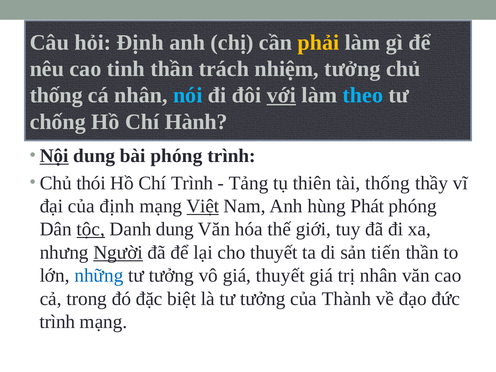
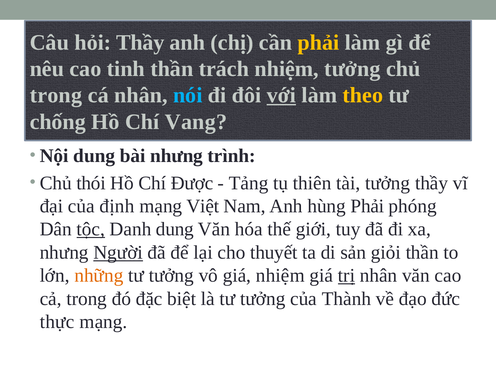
hỏi Định: Định -> Thầy (140, 42)
thống: thống -> trong (56, 95)
theo colour: light blue -> yellow (363, 95)
Hành: Hành -> Vang (196, 122)
Nội underline: present -> none (54, 156)
bài phóng: phóng -> nhưng (177, 156)
Chí Trình: Trình -> Được (192, 183)
tài thống: thống -> tưởng (388, 183)
Việt underline: present -> none (203, 206)
hùng Phát: Phát -> Phải (367, 206)
tiến: tiến -> giỏi (386, 252)
những colour: blue -> orange (99, 276)
giá thuyết: thuyết -> nhiệm (280, 276)
trị underline: none -> present (346, 276)
trình: trình -> thực (57, 322)
